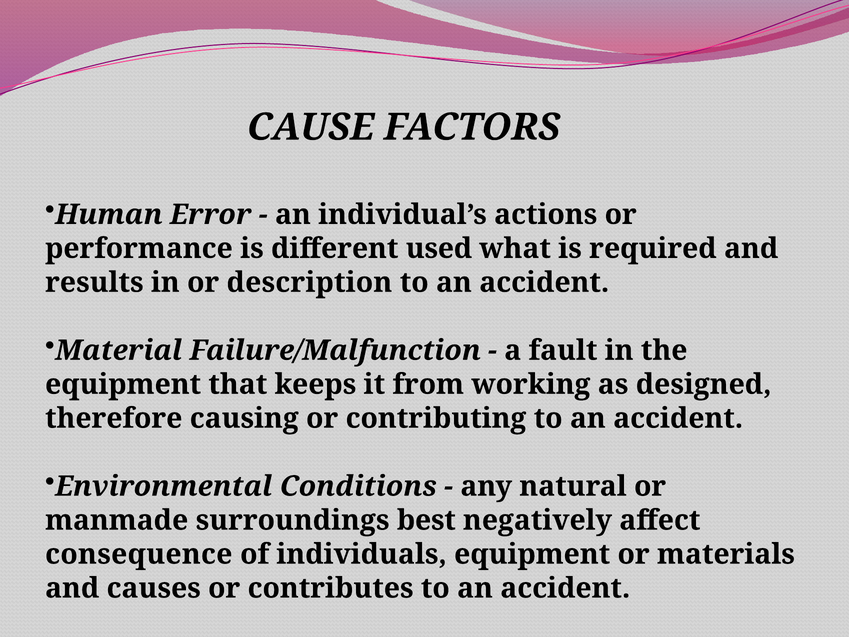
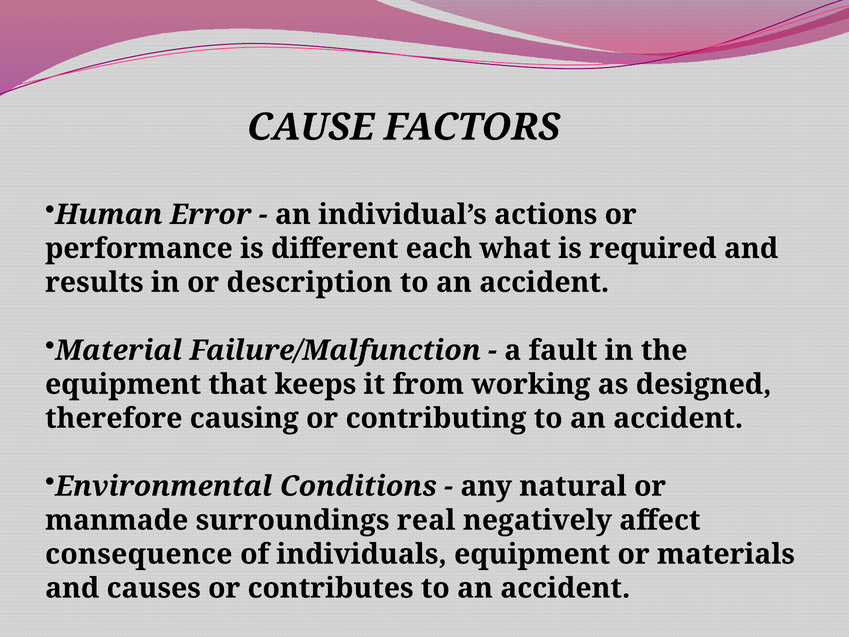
used: used -> each (439, 248)
best: best -> real (426, 520)
